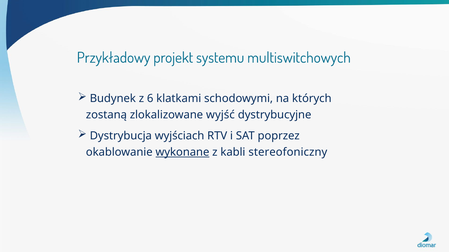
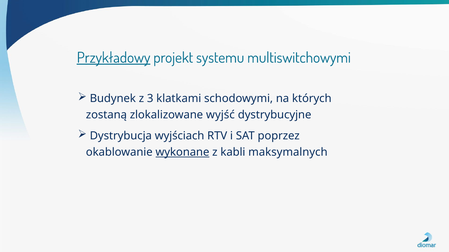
Przykładowy underline: none -> present (114, 58)
multiswitchowych: multiswitchowych -> multiswitchowymi (299, 58)
6: 6 -> 3 (150, 99)
stereofoniczny: stereofoniczny -> maksymalnych (288, 153)
